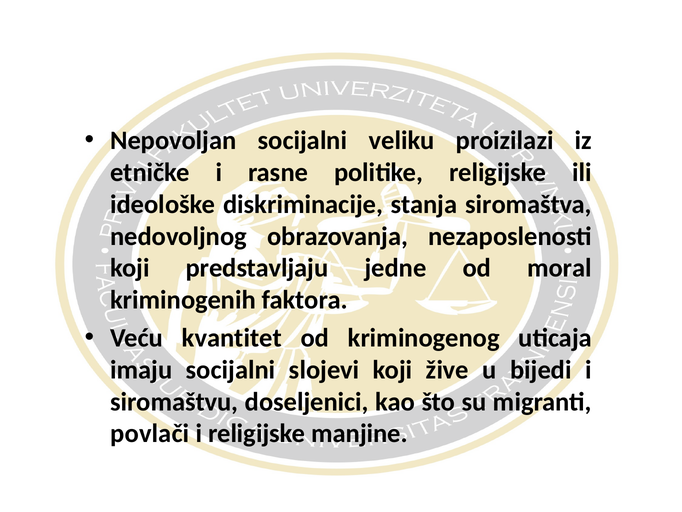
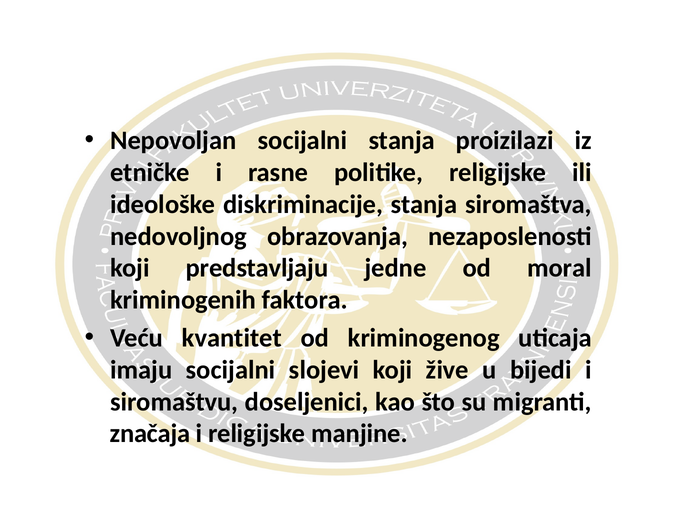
socijalni veliku: veliku -> stanja (402, 141)
povlači: povlači -> značaja (150, 433)
